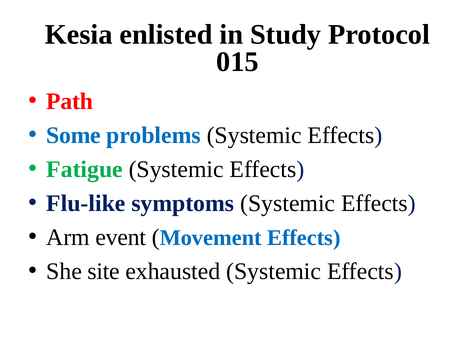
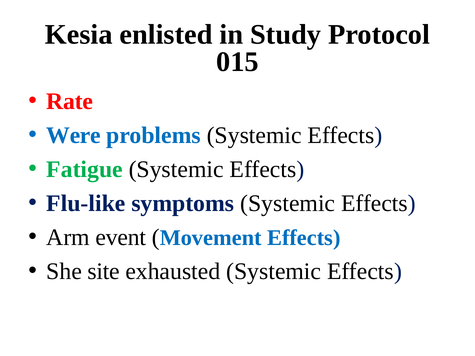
Path: Path -> Rate (70, 101)
Some: Some -> Were (73, 135)
